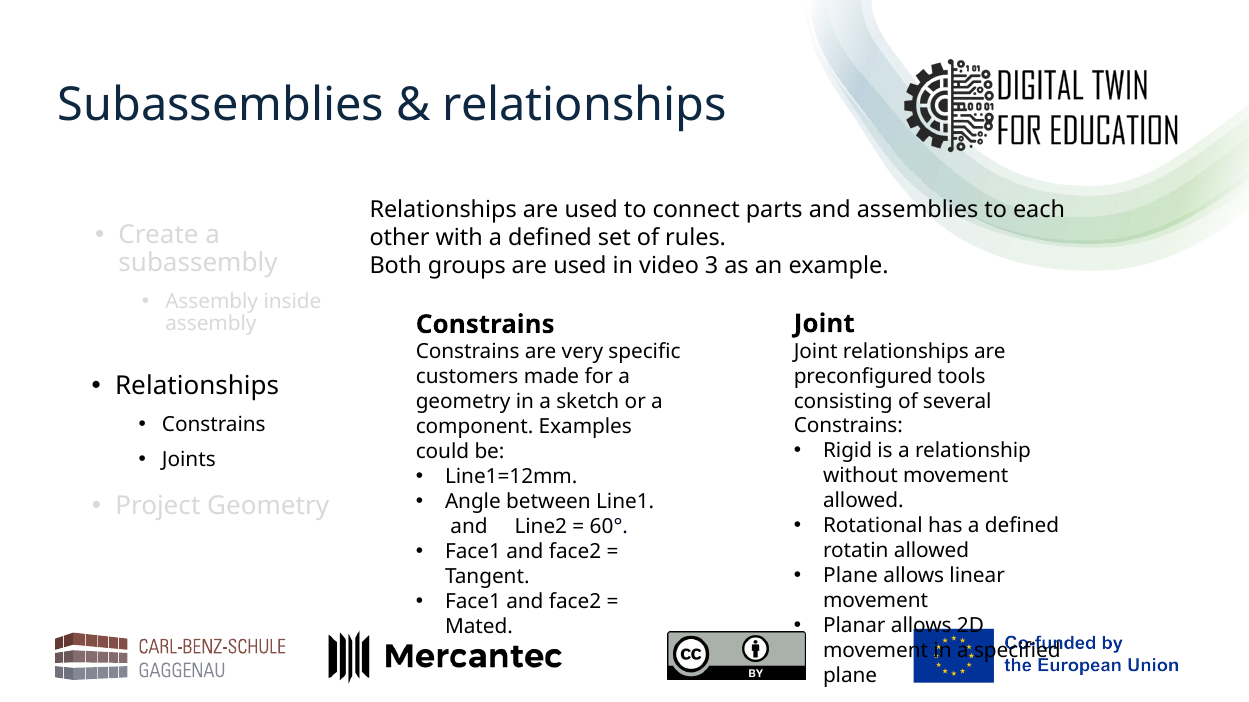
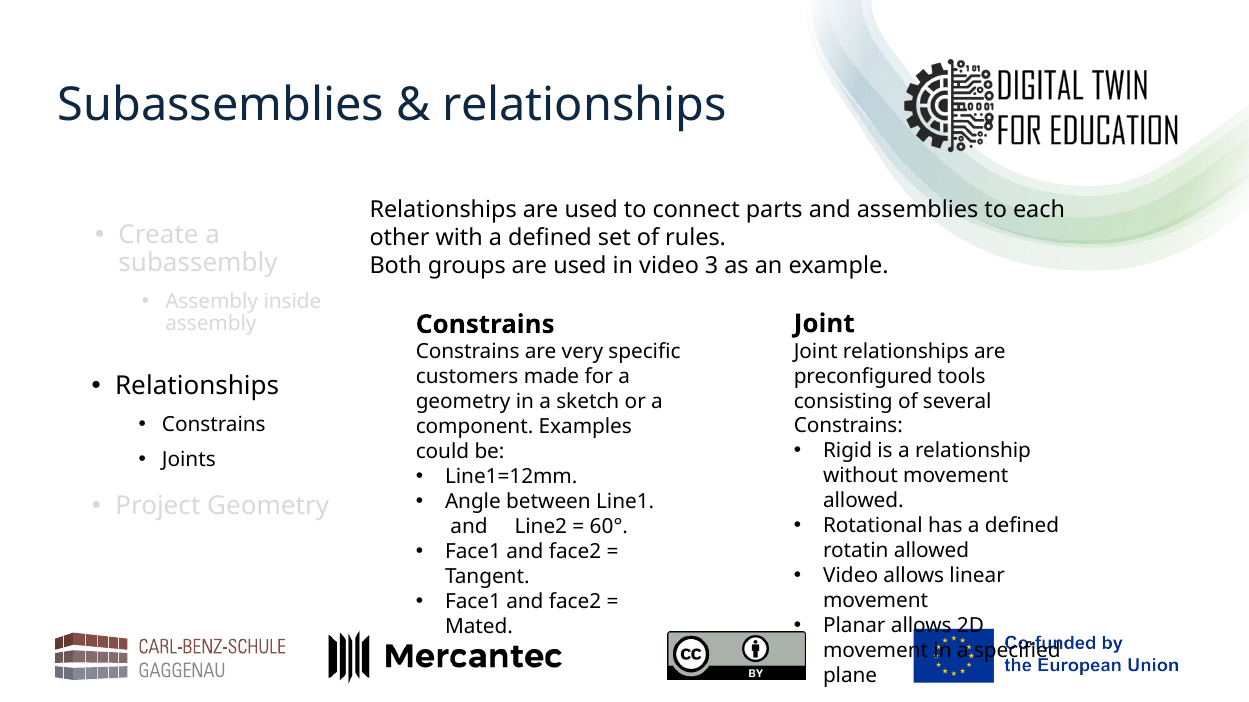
Plane: Plane -> Video (851, 576)
